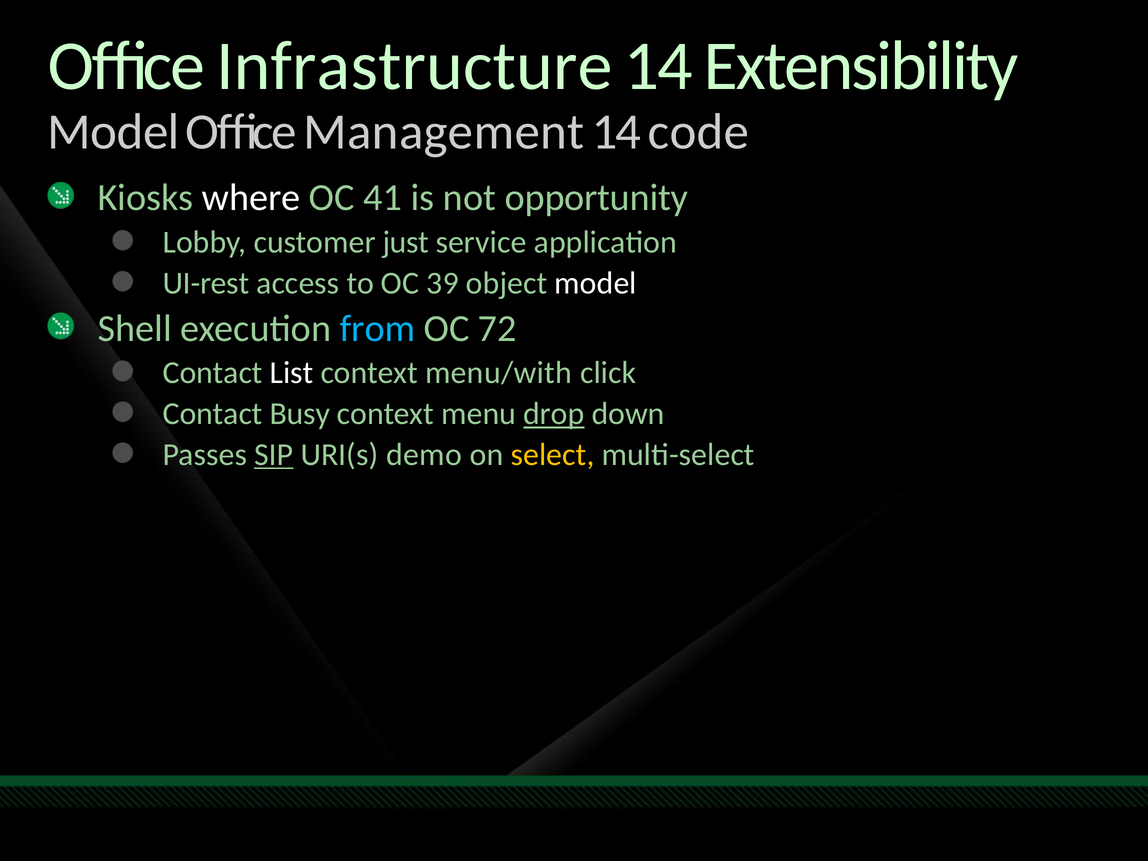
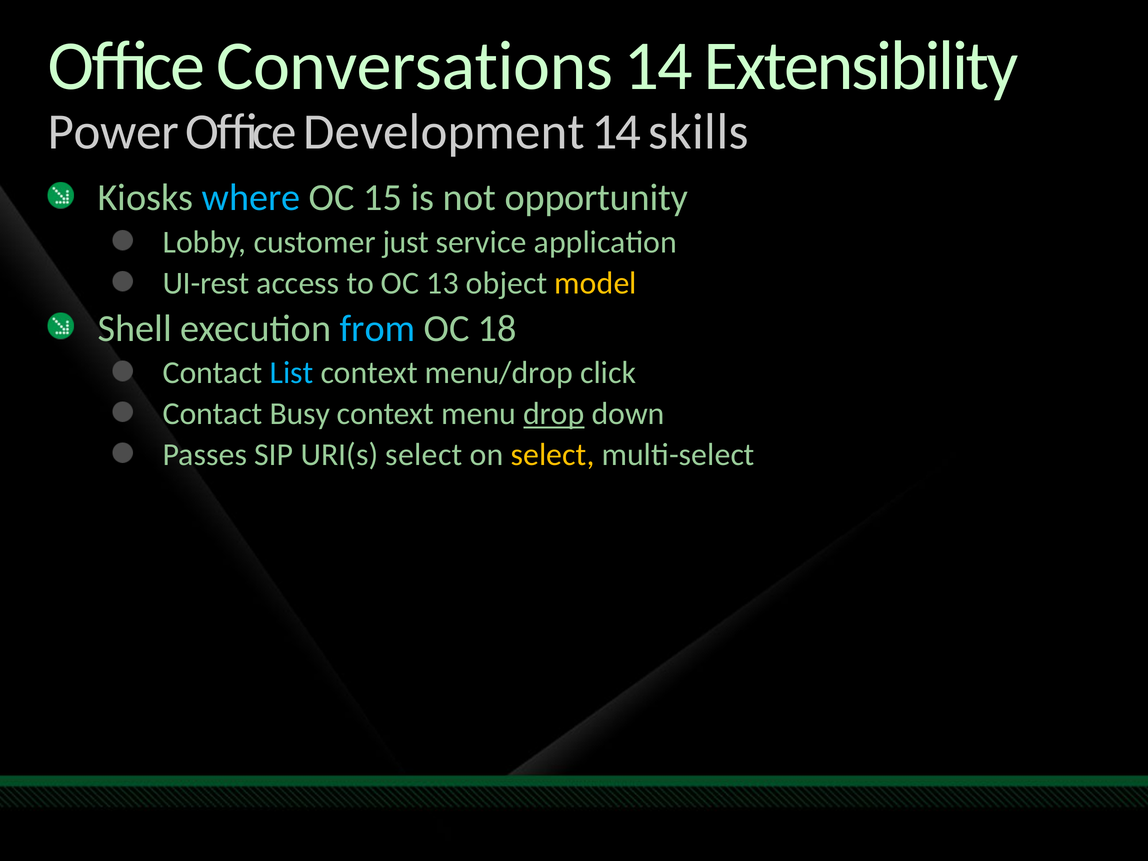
Infrastructure: Infrastructure -> Conversations (415, 66)
Model: Model -> Power (113, 132)
Management: Management -> Development (444, 132)
code: code -> skills (698, 132)
where colour: white -> light blue (251, 198)
41: 41 -> 15 (383, 198)
39: 39 -> 13 (443, 283)
model colour: white -> yellow (596, 283)
72: 72 -> 18 (497, 329)
List colour: white -> light blue (292, 373)
menu/with: menu/with -> menu/drop (499, 373)
SIP underline: present -> none (274, 455)
URI(s demo: demo -> select (424, 455)
